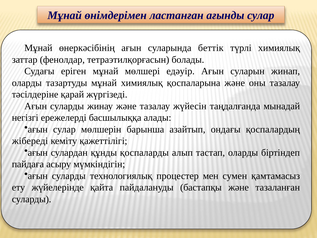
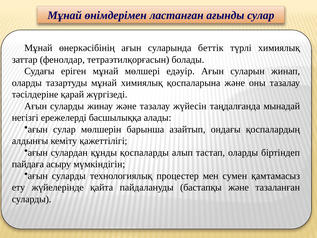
жібереді: жібереді -> алдынғы (30, 141)
